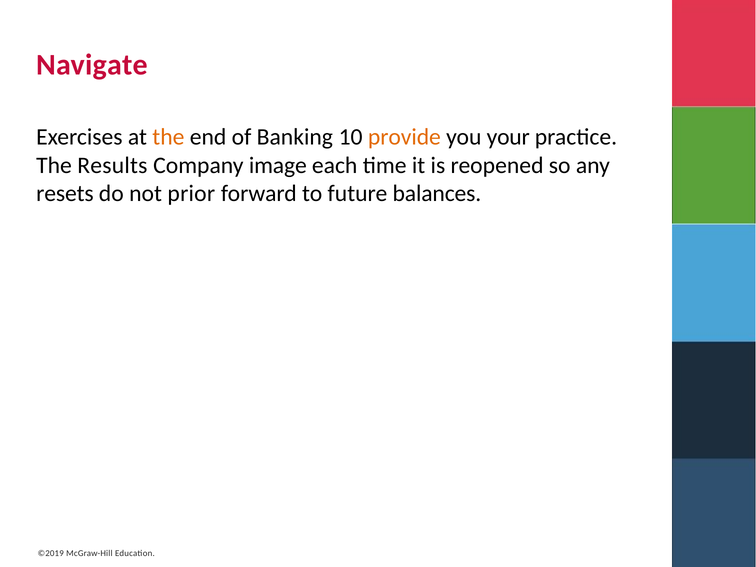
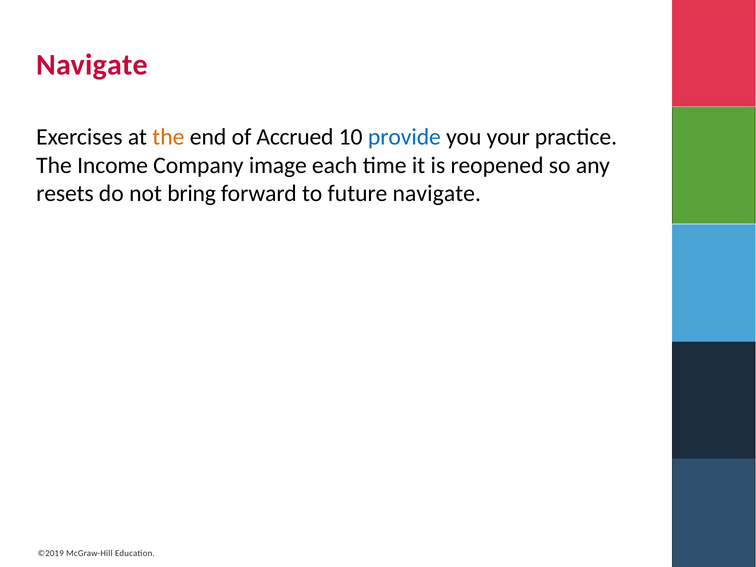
Banking: Banking -> Accrued (295, 137)
provide colour: orange -> blue (404, 137)
Results: Results -> Income (113, 165)
prior: prior -> bring (192, 194)
future balances: balances -> navigate (437, 194)
